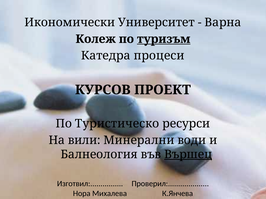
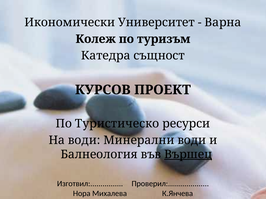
туризъм underline: present -> none (164, 39)
процеси: процеси -> същност (159, 56)
На вили: вили -> води (84, 141)
